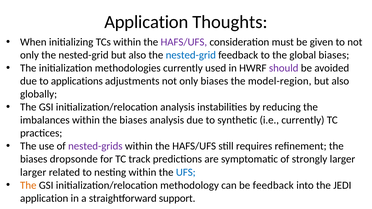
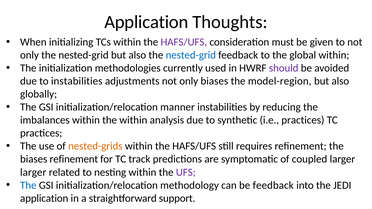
global biases: biases -> within (334, 55)
to applications: applications -> instabilities (77, 81)
initialization/relocation analysis: analysis -> manner (178, 107)
within the biases: biases -> within (133, 120)
i.e currently: currently -> practices (303, 120)
nested-grids colour: purple -> orange (95, 146)
biases dropsonde: dropsonde -> refinement (74, 159)
strongly: strongly -> coupled (310, 159)
UFS colour: blue -> purple (186, 172)
The colour: orange -> blue (28, 185)
